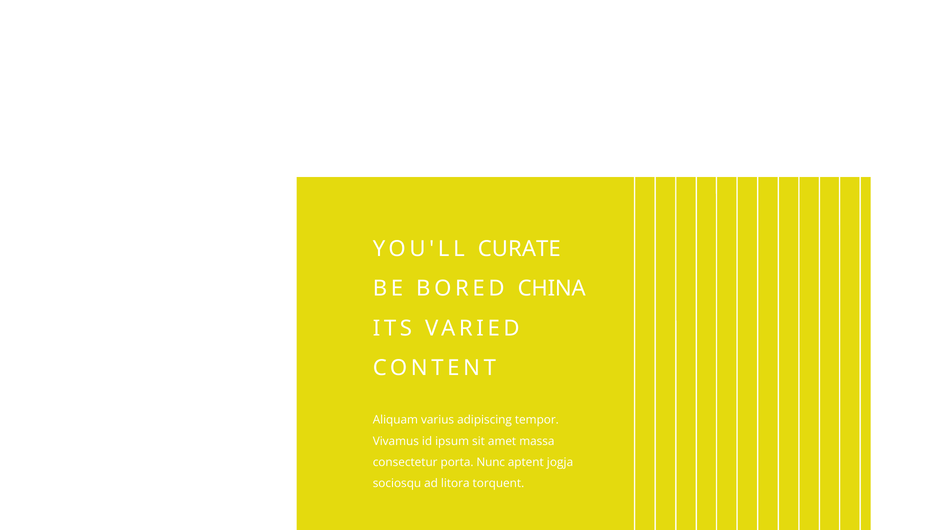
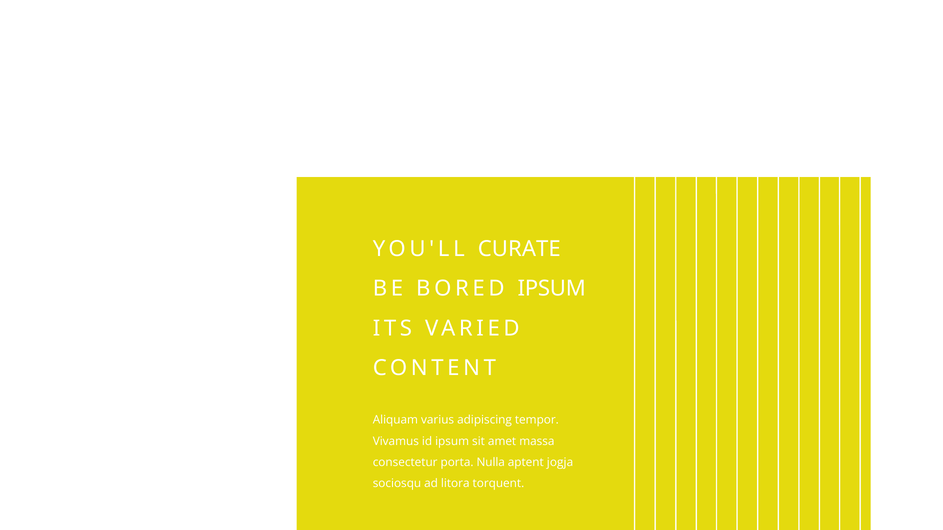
BORED CHINA: CHINA -> IPSUM (552, 289)
Nunc: Nunc -> Nulla (491, 463)
